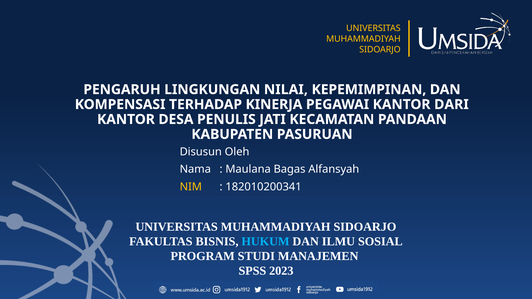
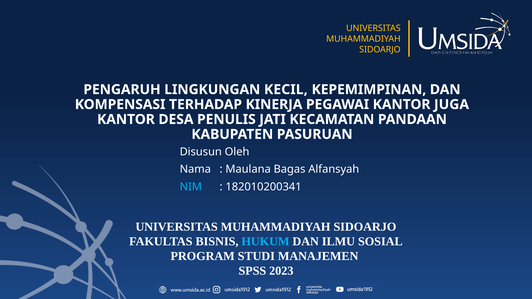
NILAI: NILAI -> KECIL (286, 90)
DARI: DARI -> JUGA (452, 105)
NIM colour: yellow -> light blue (191, 187)
